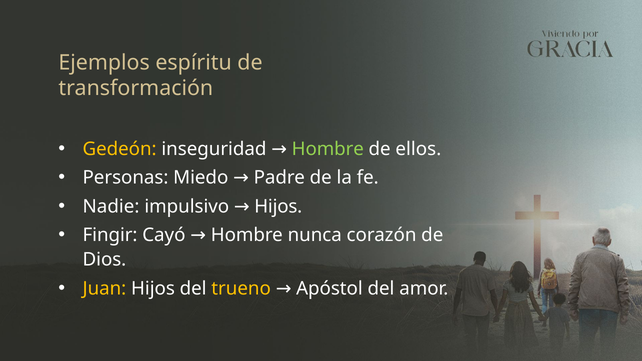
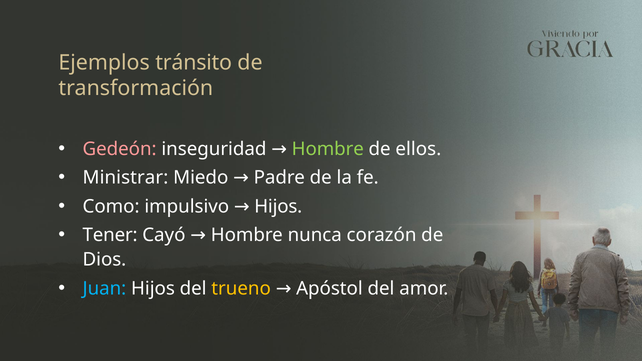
espíritu: espíritu -> tránsito (194, 63)
Gedeón colour: yellow -> pink (120, 149)
Personas: Personas -> Ministrar (125, 178)
Nadie: Nadie -> Como (111, 206)
Fingir: Fingir -> Tener (110, 235)
Juan colour: yellow -> light blue (104, 289)
